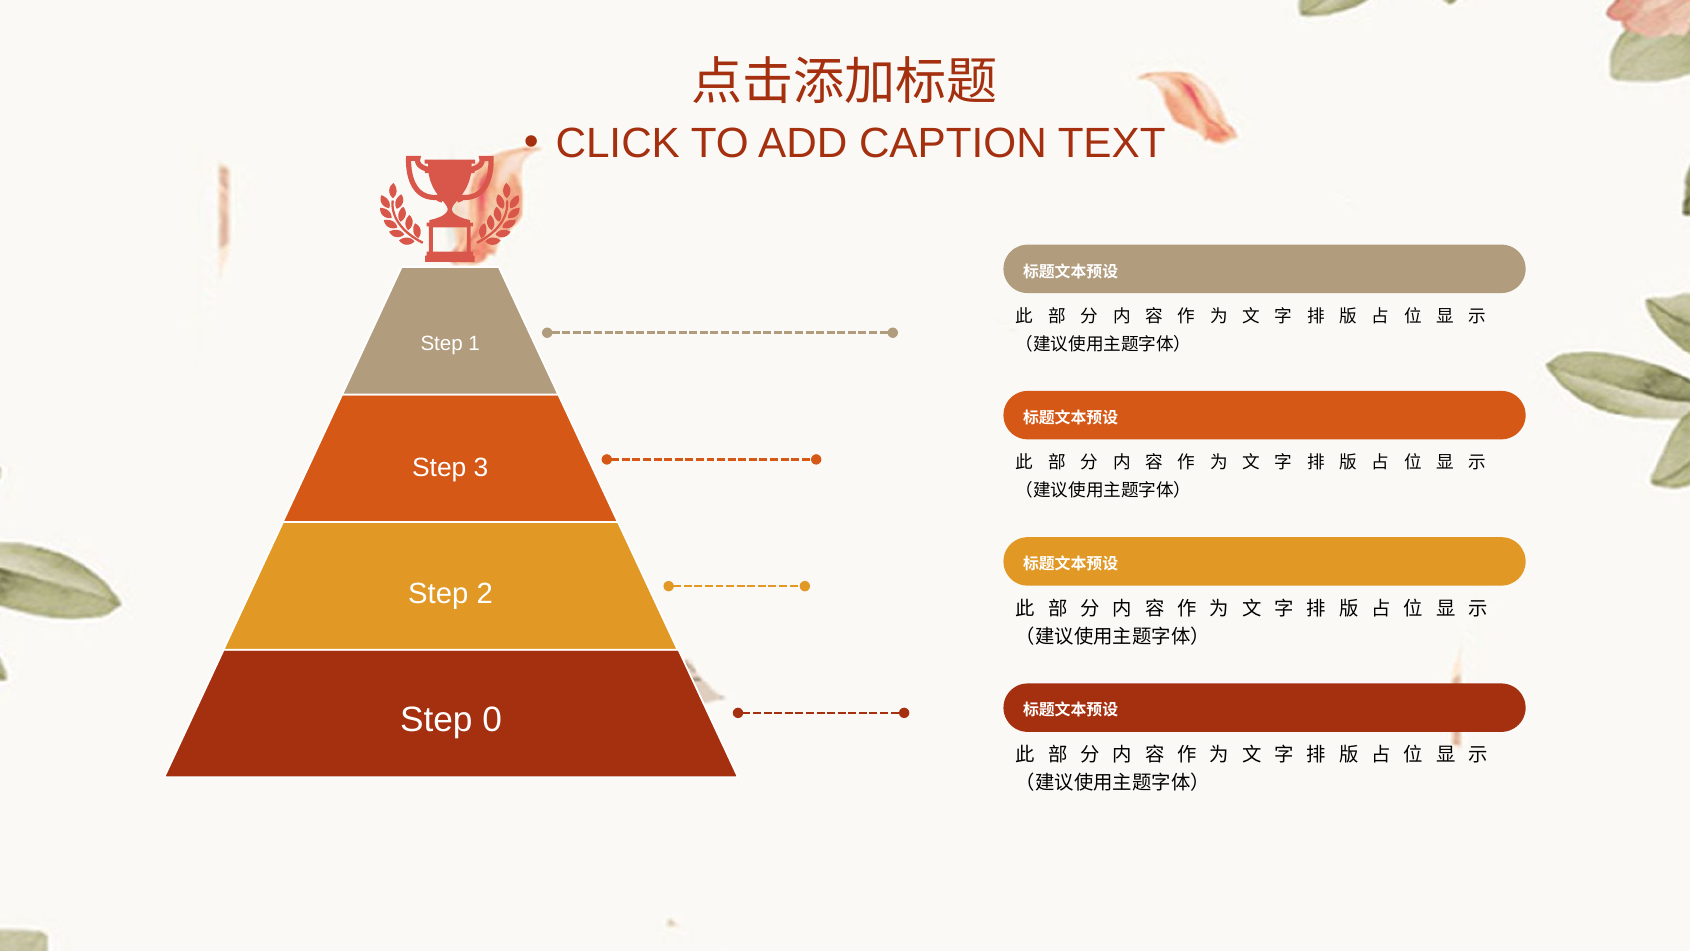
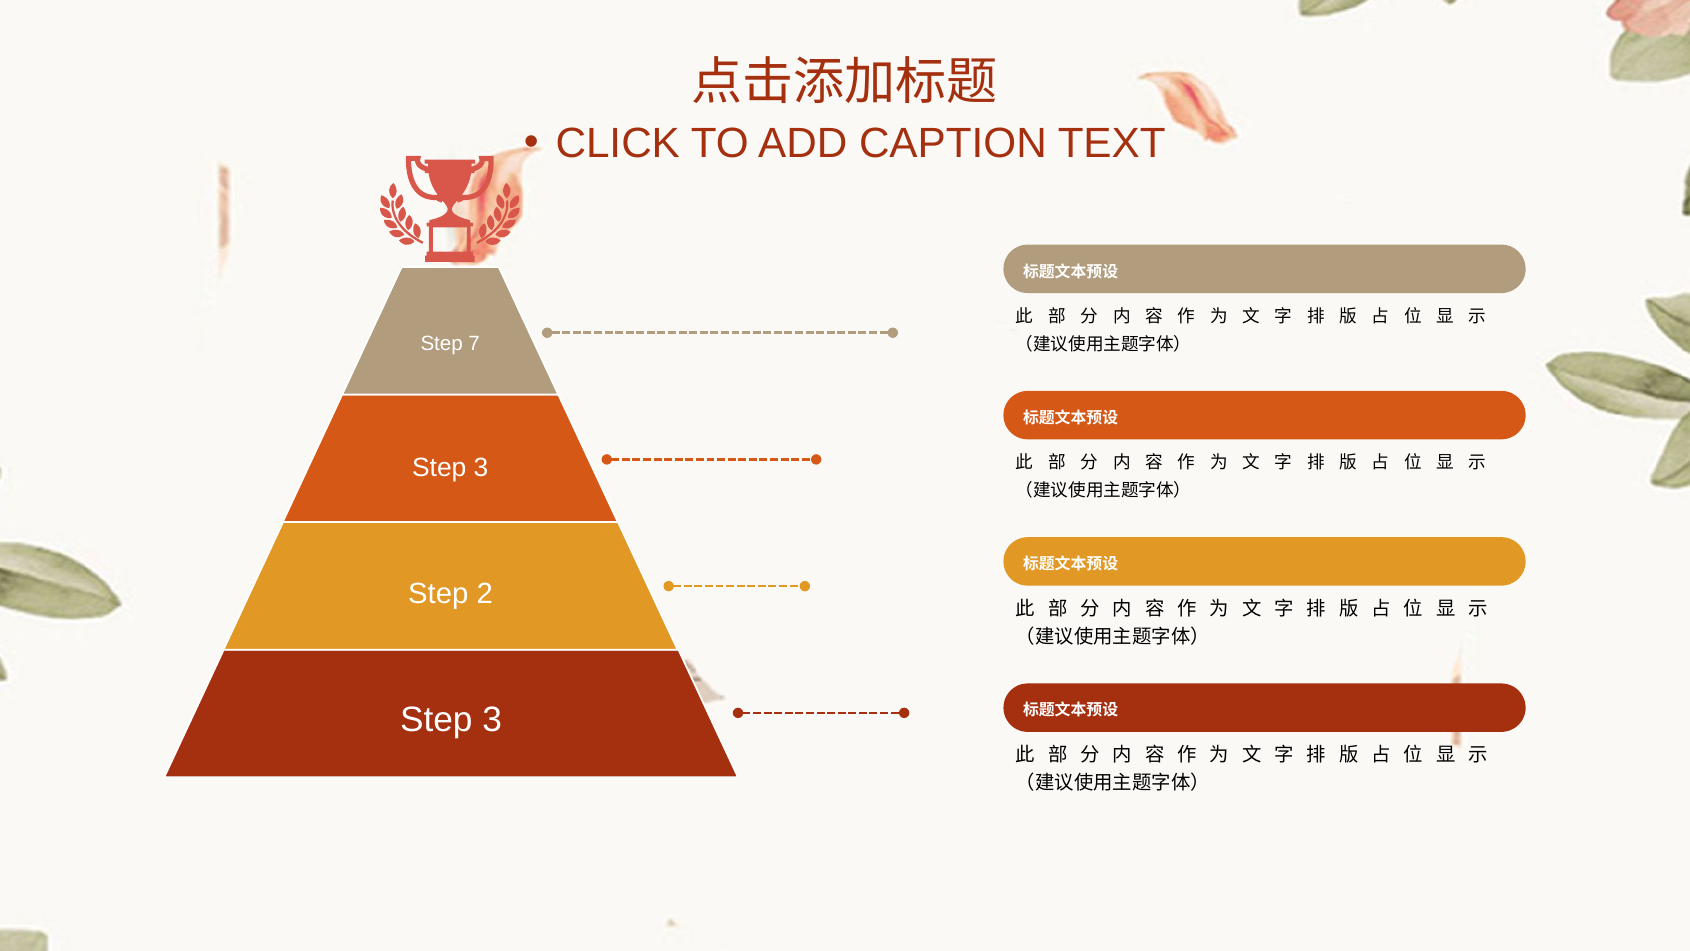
1: 1 -> 7 (474, 344)
0: 0 -> 3 (492, 720)
